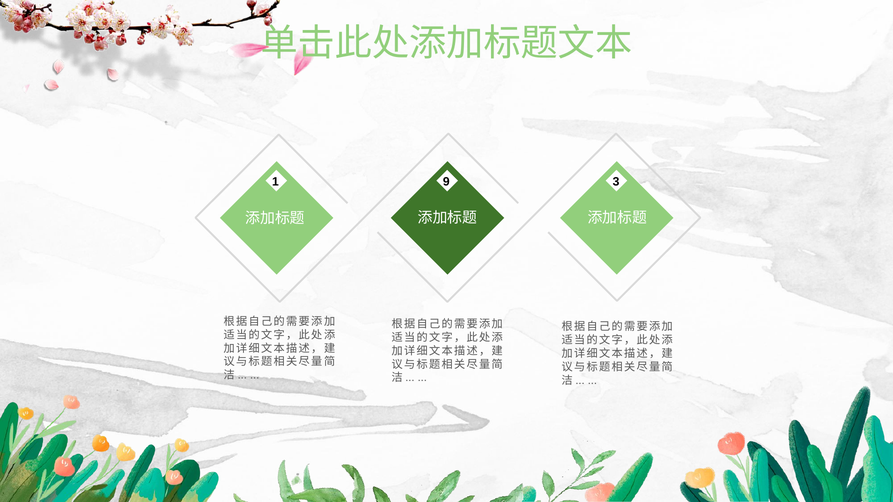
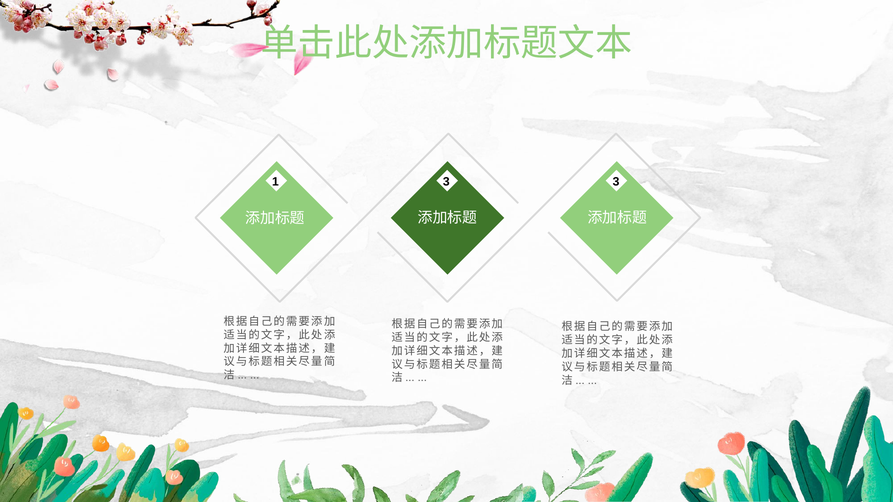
1 9: 9 -> 3 (446, 182)
